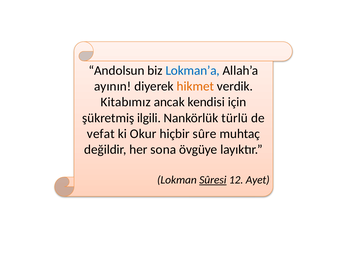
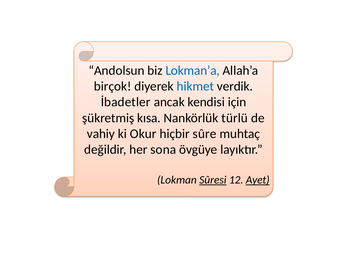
ayının: ayının -> birçok (113, 86)
hikmet colour: orange -> blue (195, 86)
Kitabımız: Kitabımız -> İbadetler (126, 102)
ilgili: ilgili -> kısa (149, 118)
vefat: vefat -> vahiy (101, 134)
Ayet underline: none -> present (258, 180)
